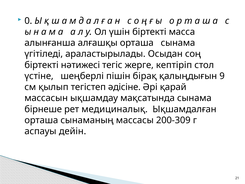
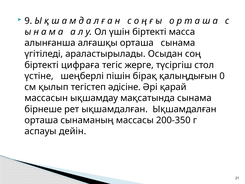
0: 0 -> 9 (28, 21)
нәтижесі: нәтижесі -> цифраға (80, 65)
кептіріп: кептіріп -> түсіргіш (174, 65)
9: 9 -> 0 (222, 76)
рет медициналық: медициналық -> ықшамдалған (115, 109)
200-309: 200-309 -> 200-350 (173, 120)
